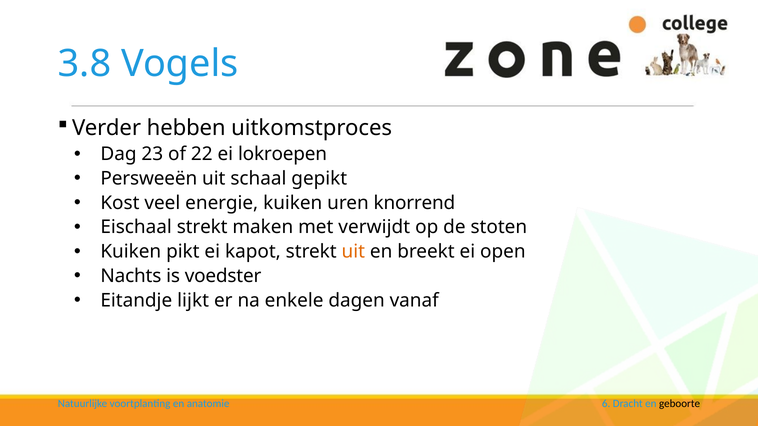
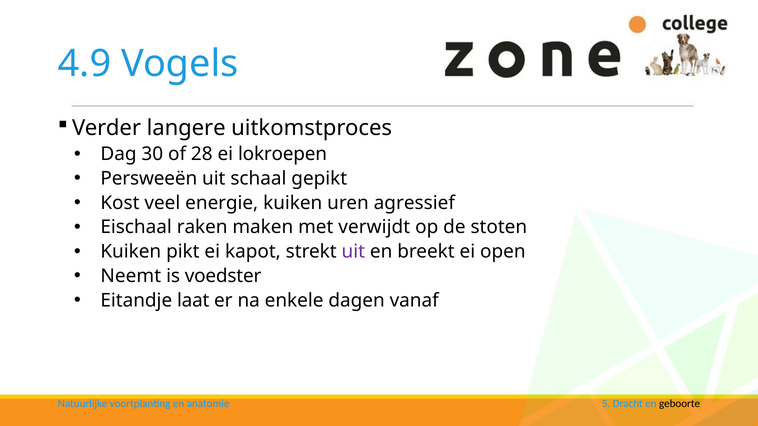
3.8: 3.8 -> 4.9 (85, 64)
hebben: hebben -> langere (186, 128)
23: 23 -> 30 (152, 154)
22: 22 -> 28 (202, 154)
knorrend: knorrend -> agressief (414, 203)
Eischaal strekt: strekt -> raken (202, 227)
uit colour: orange -> purple (353, 252)
Nachts: Nachts -> Neemt (131, 276)
lijkt: lijkt -> laat (193, 301)
6: 6 -> 5 (606, 404)
